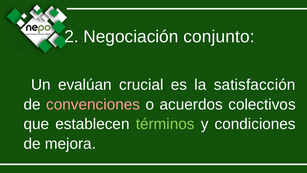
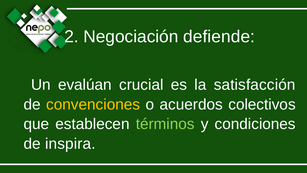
conjunto: conjunto -> defiende (219, 37)
convenciones colour: pink -> yellow (93, 104)
mejora: mejora -> inspira (70, 144)
